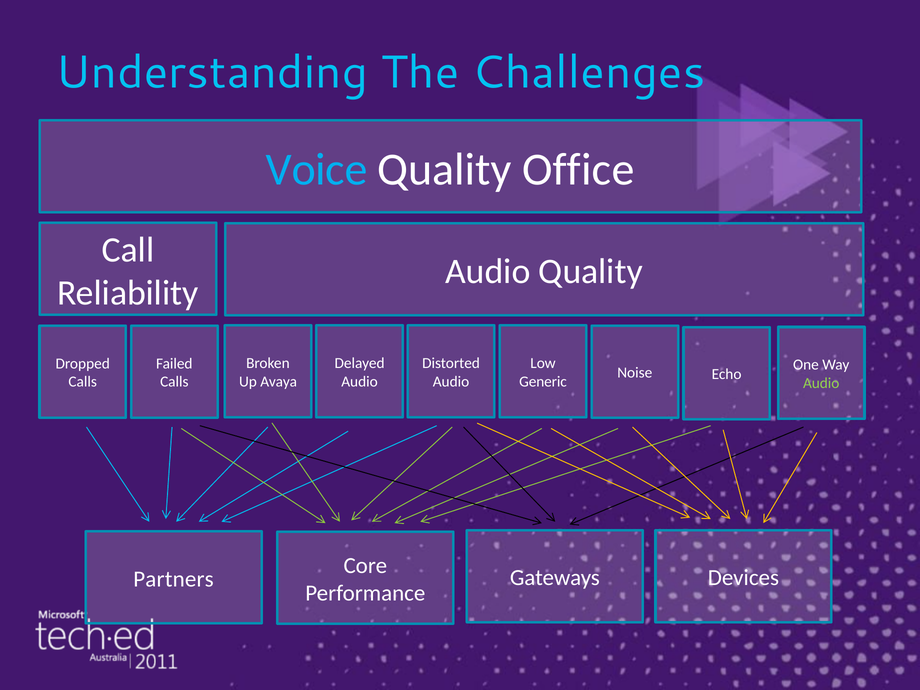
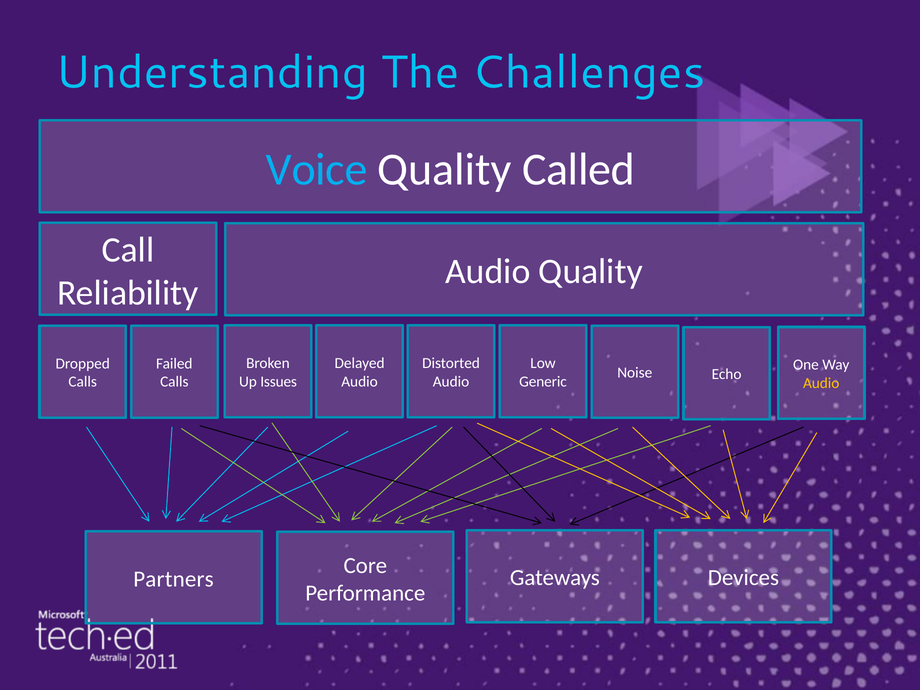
Office: Office -> Called (578, 169)
Avaya: Avaya -> Issues (279, 382)
Audio colour: light green -> yellow (821, 383)
